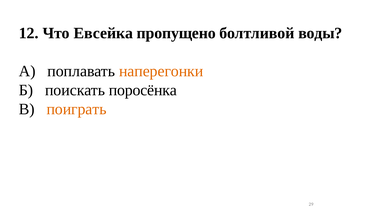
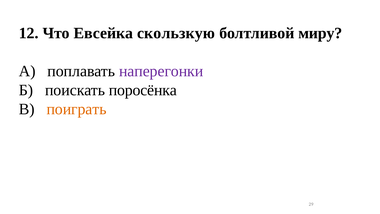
пропущено: пропущено -> скользкую (176, 33)
воды: воды -> миру (320, 33)
наперегонки colour: orange -> purple (161, 71)
